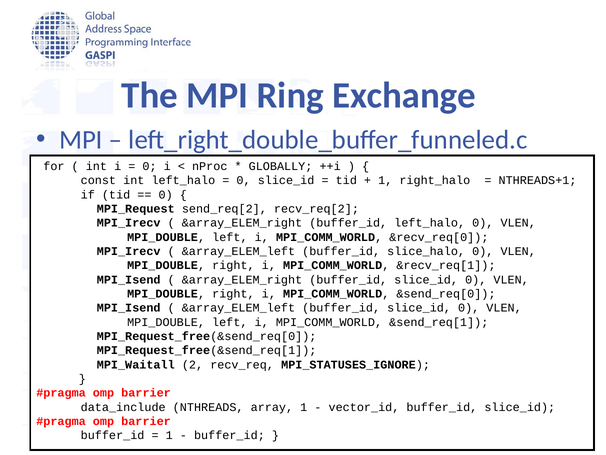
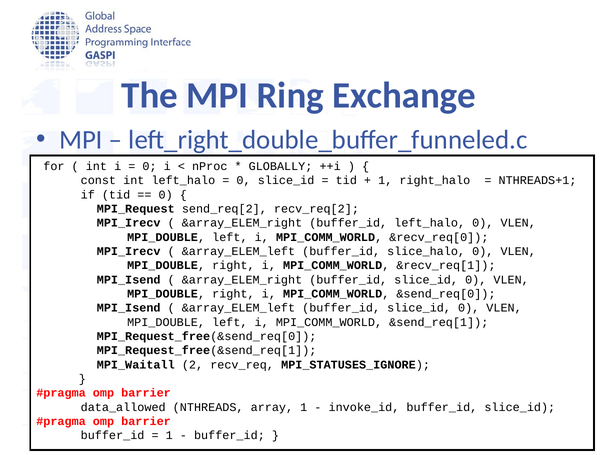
data_include: data_include -> data_allowed (123, 407)
vector_id: vector_id -> invoke_id (364, 407)
